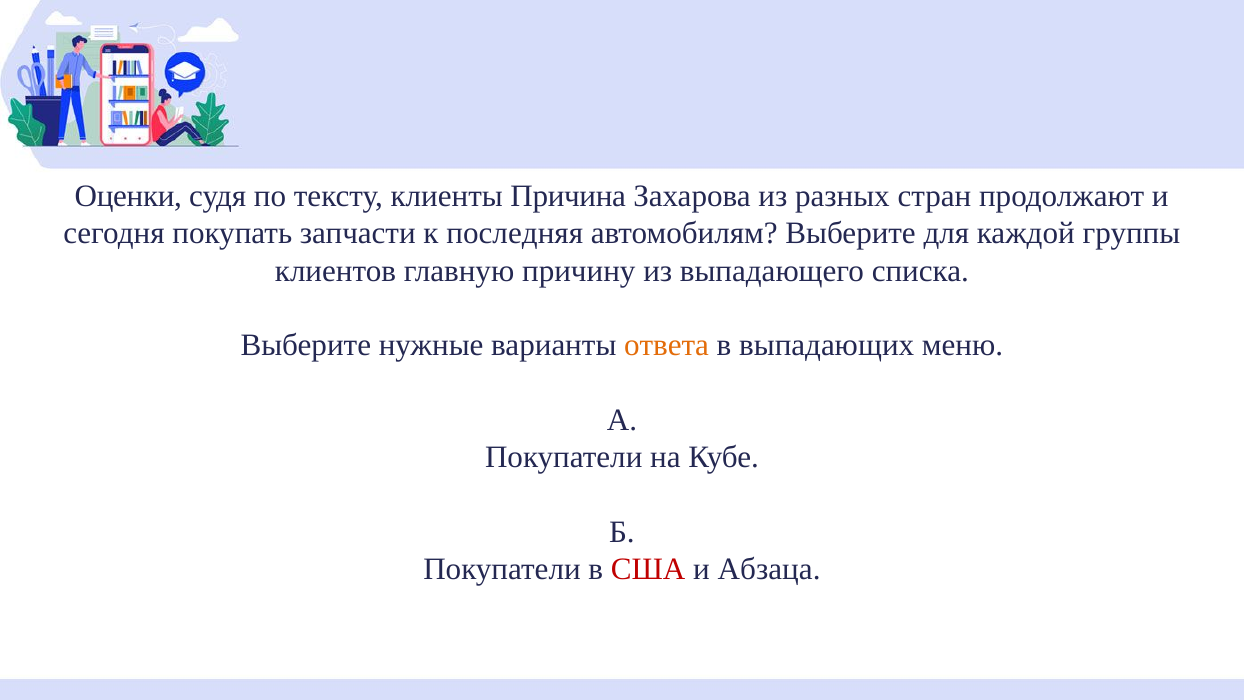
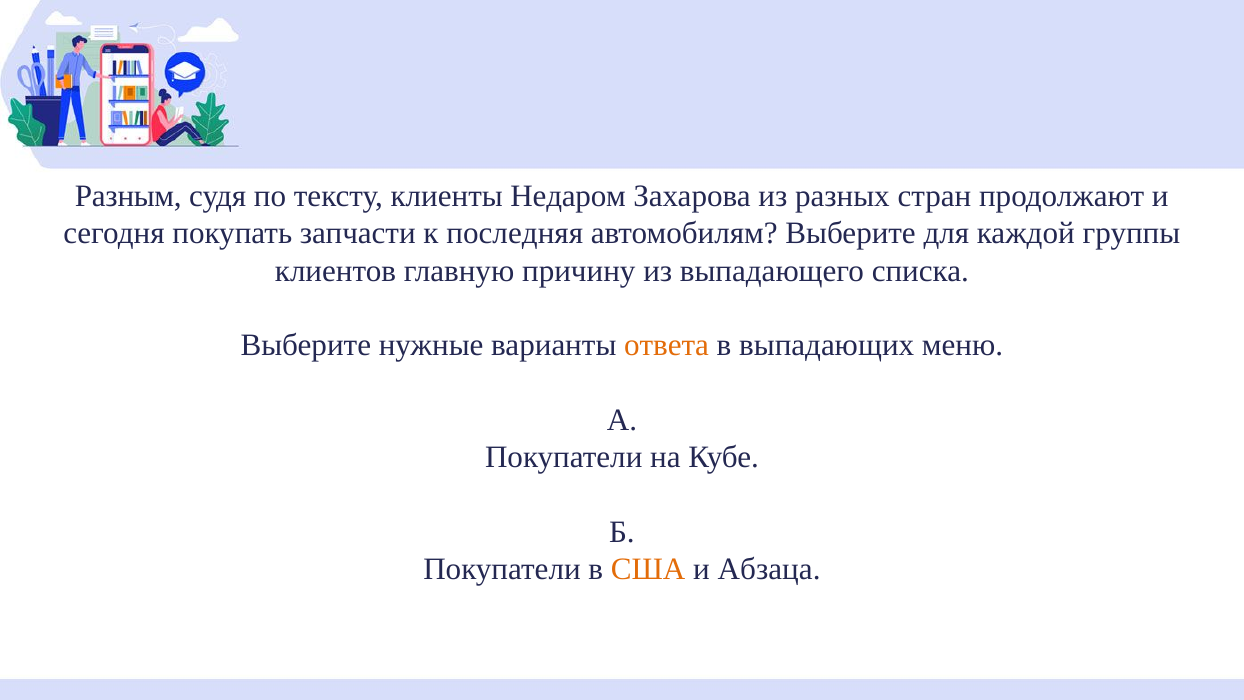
Оценки: Оценки -> Разным (128, 196)
Причина: Причина -> Недаром (568, 196)
США colour: red -> orange (648, 570)
